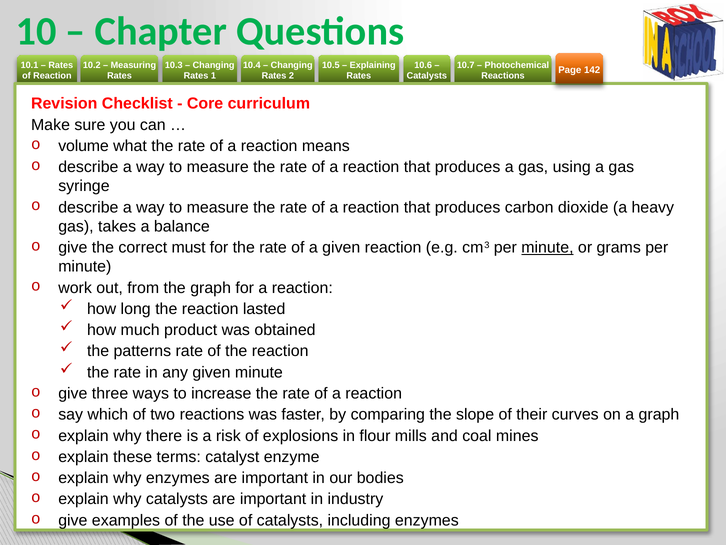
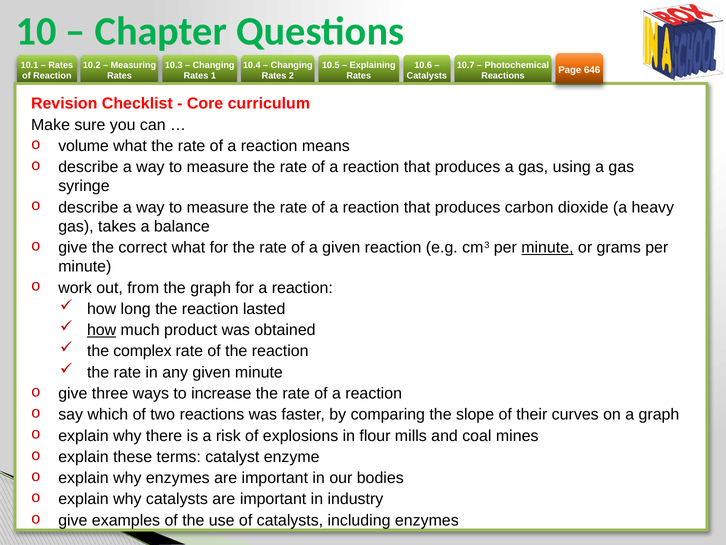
142: 142 -> 646 (592, 70)
correct must: must -> what (188, 247)
how underline: none -> present (102, 330)
patterns: patterns -> complex (142, 351)
